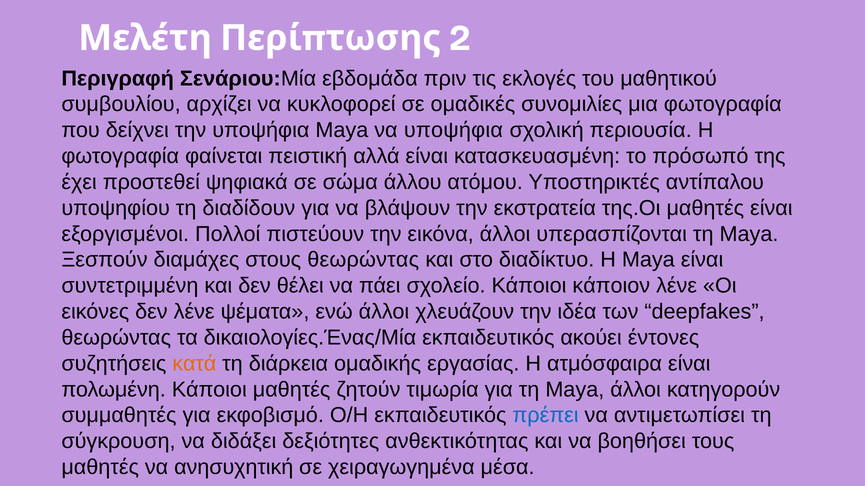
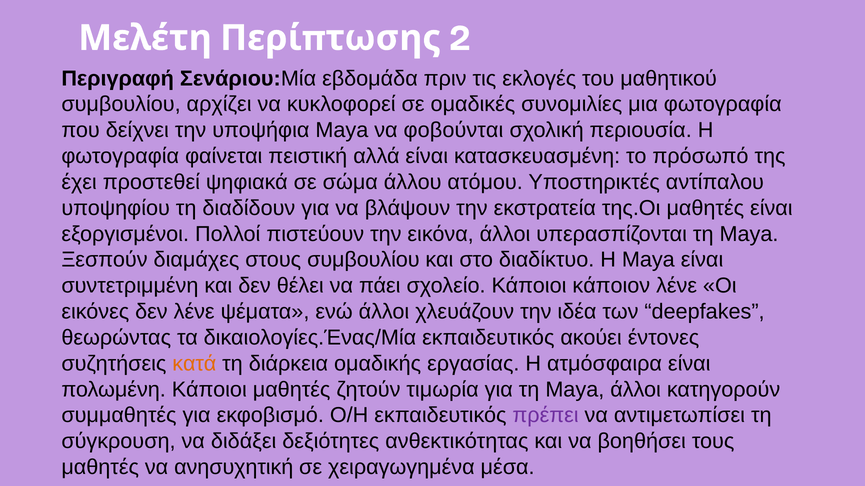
να υποψήφια: υποψήφια -> φοβούνται (453, 130)
στους θεωρώντας: θεωρώντας -> συμβουλίου (363, 260)
πρέπει colour: blue -> purple (546, 416)
